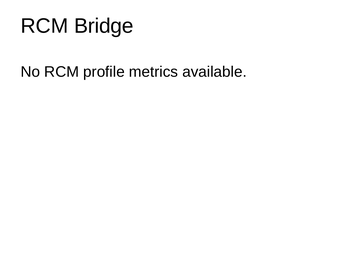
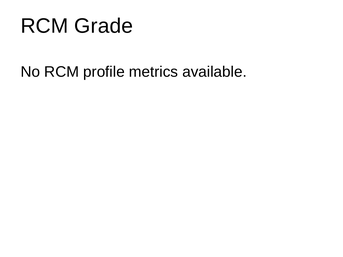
Bridge: Bridge -> Grade (104, 26)
